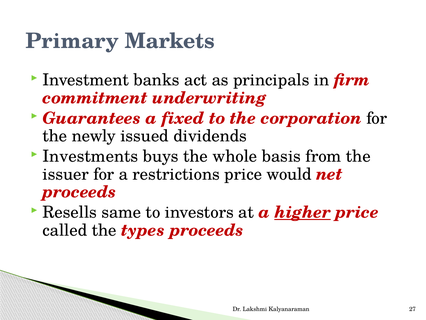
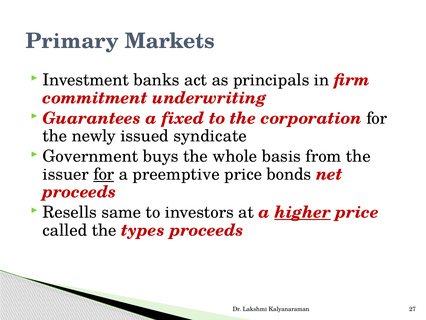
dividends: dividends -> syndicate (210, 136)
Investments: Investments -> Government (90, 156)
for underline: none -> present (104, 174)
restrictions: restrictions -> preemptive (176, 174)
would: would -> bonds (289, 174)
